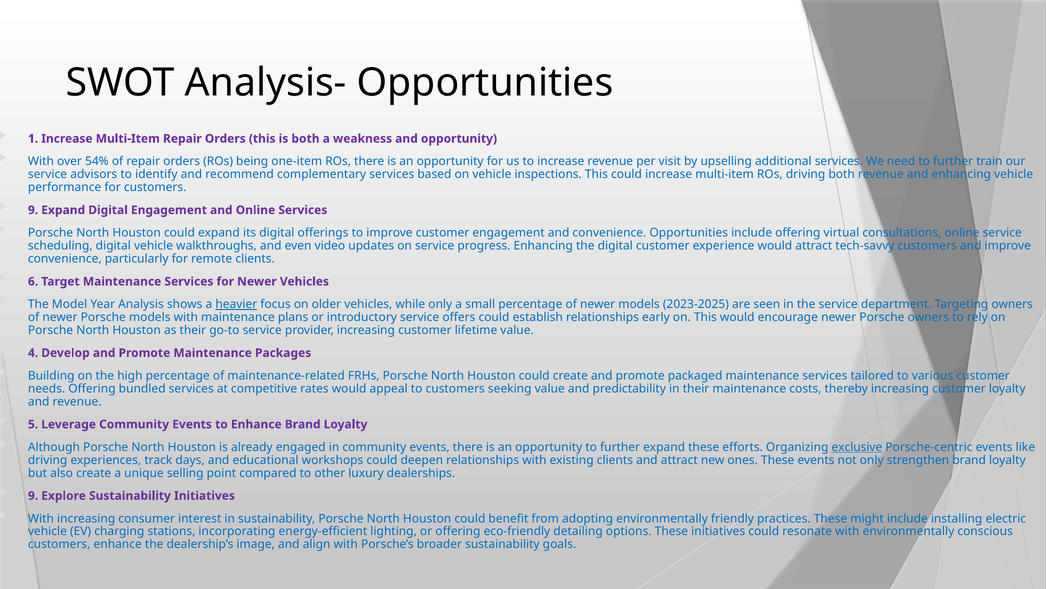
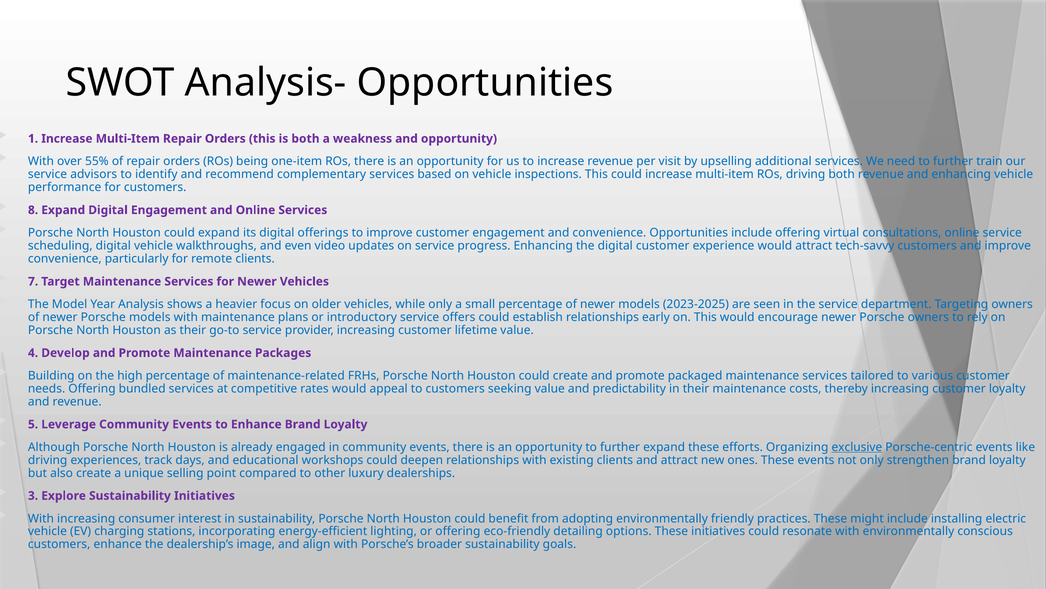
54%: 54% -> 55% (97, 161)
9: 9 -> 8 (33, 210)
6: 6 -> 7 (33, 281)
heavier underline: present -> none (236, 304)
9: 9 -> 3 (33, 495)
